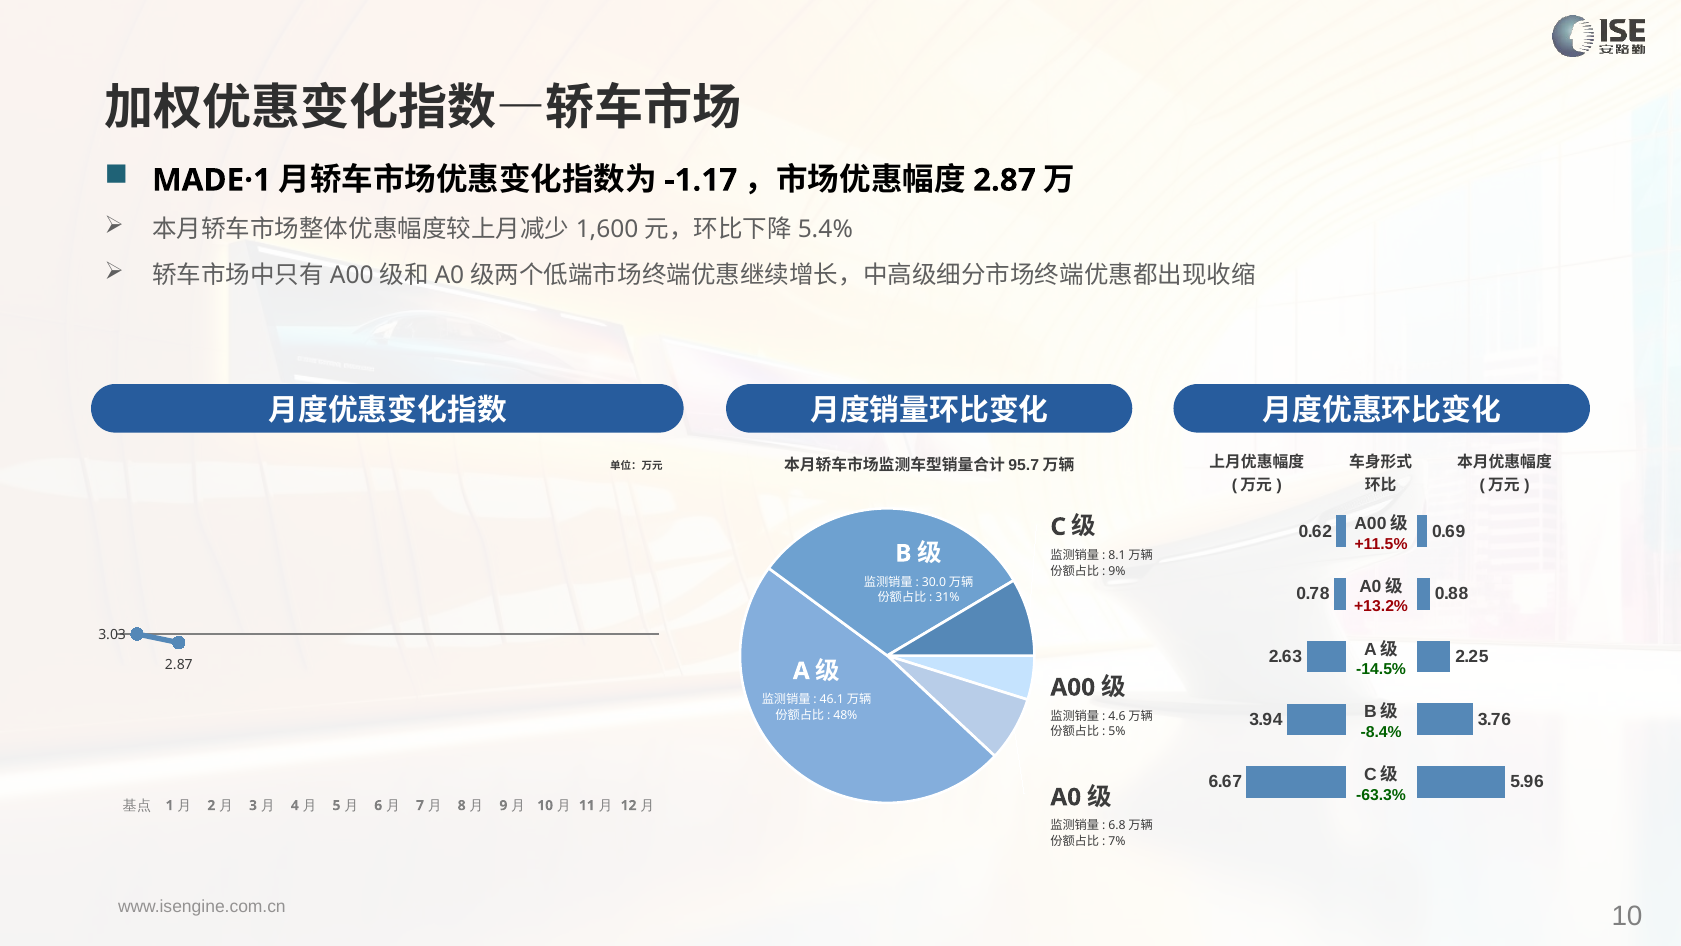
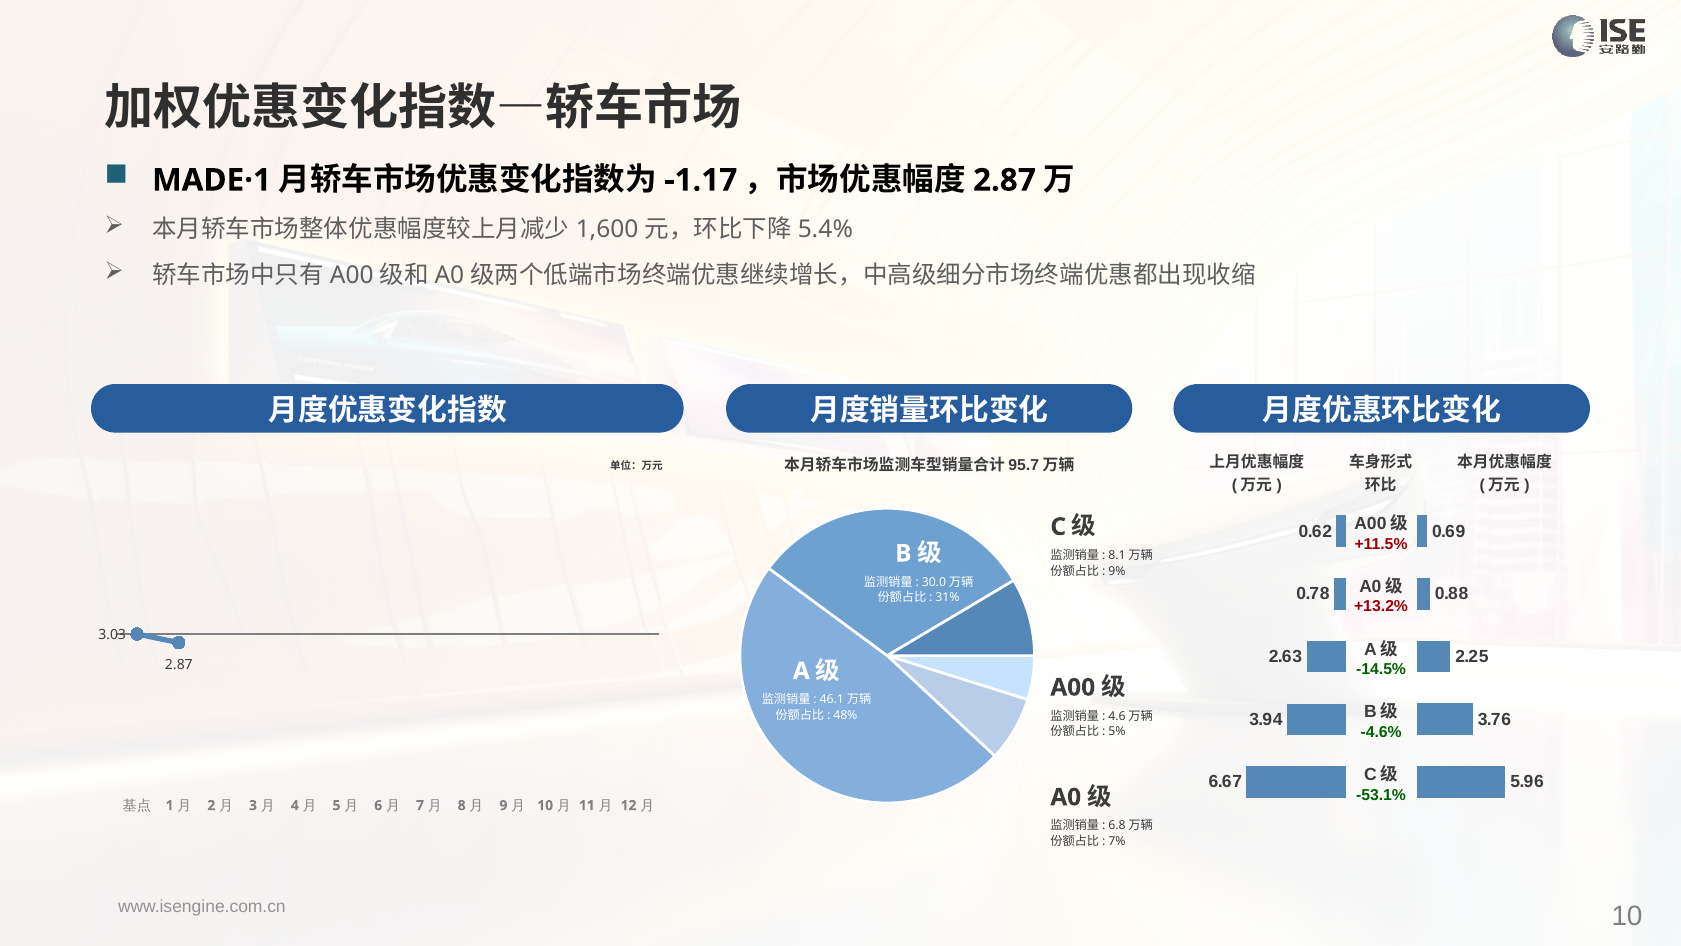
-8.4%: -8.4% -> -4.6% (1381, 732)
-63.3%: -63.3% -> -53.1% (1381, 794)
